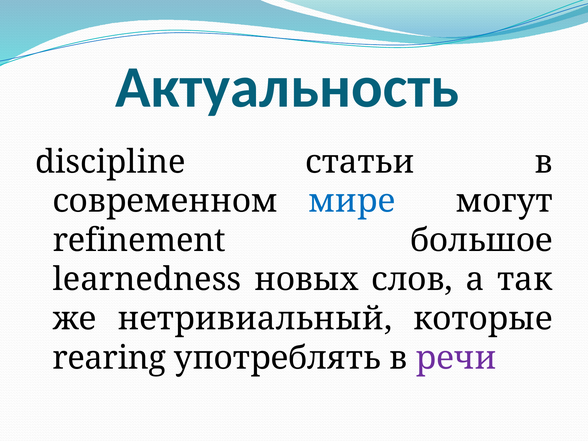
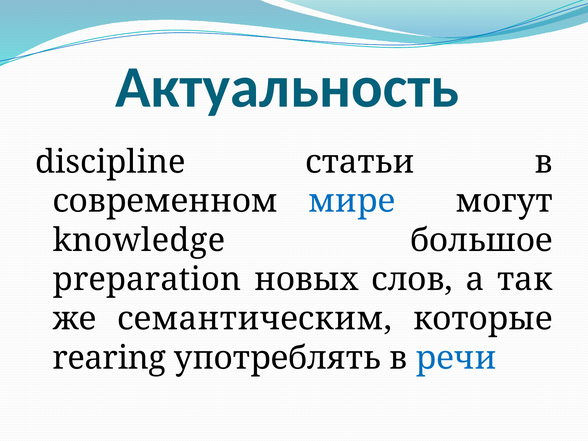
refinement: refinement -> knowledge (139, 240)
learnedness: learnedness -> preparation (147, 280)
нетривиальный: нетривиальный -> семантическим (255, 319)
речи colour: purple -> blue (456, 358)
